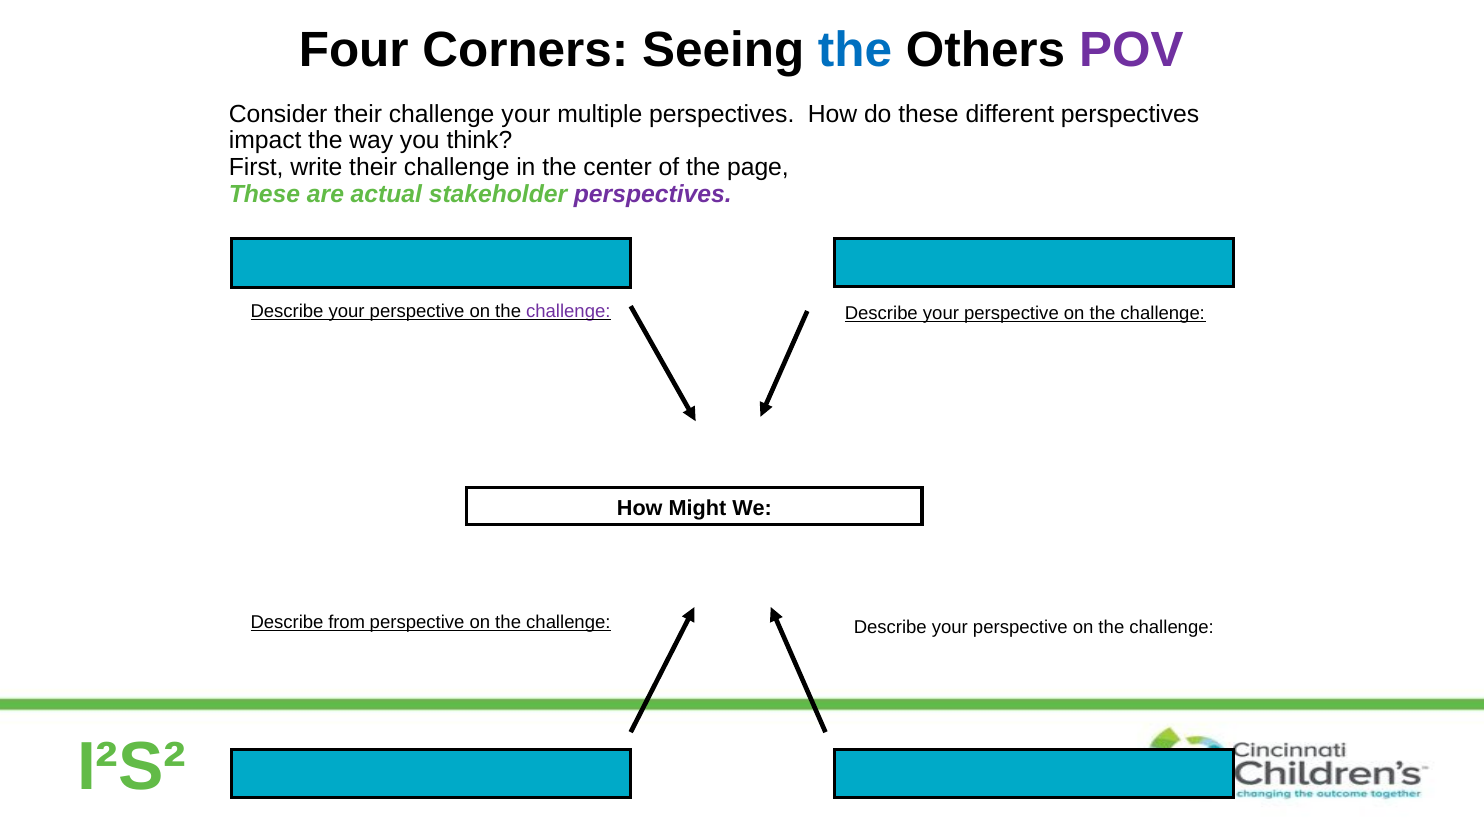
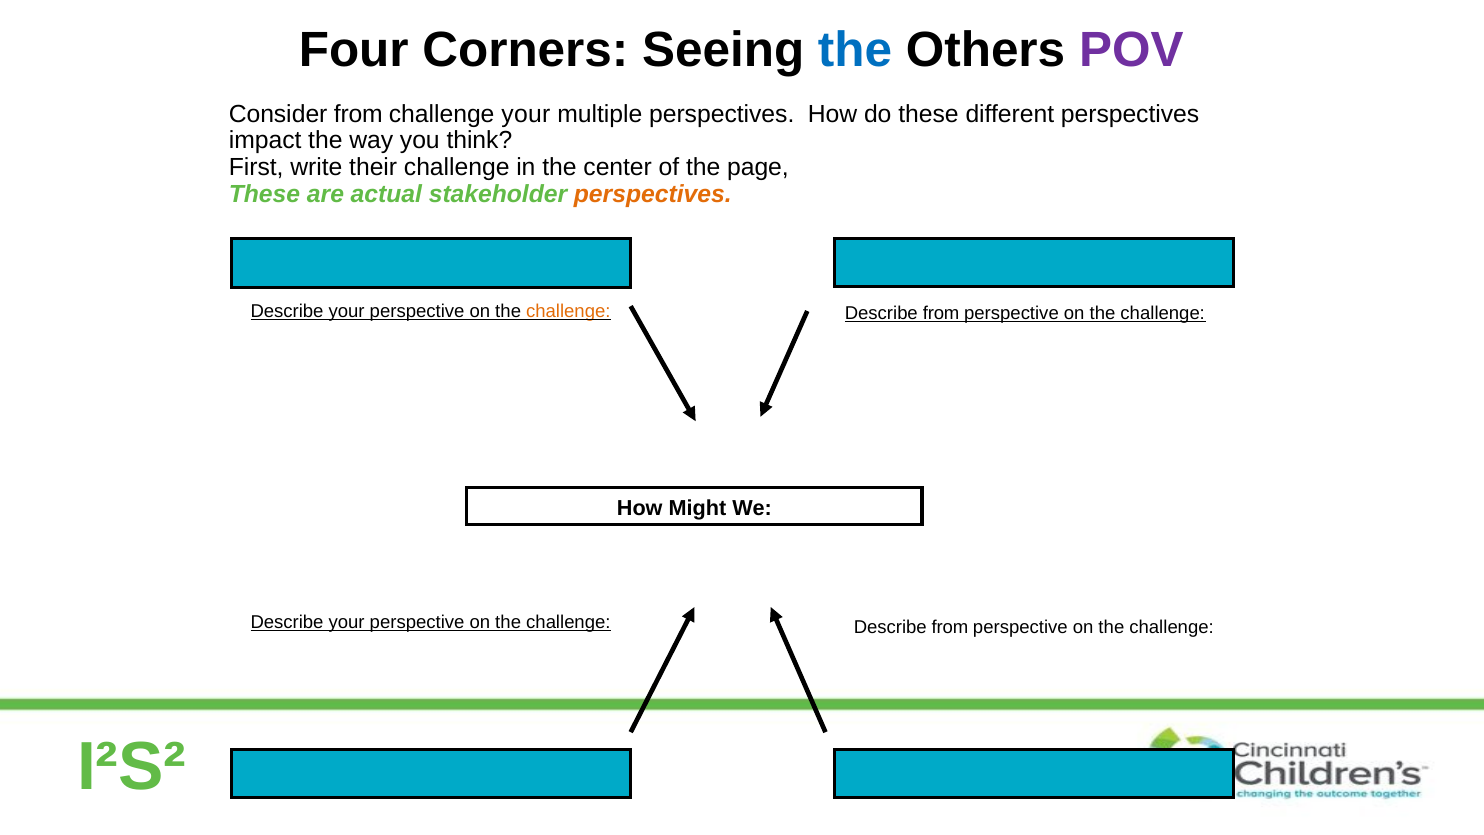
Consider their: their -> from (358, 114)
perspectives colour: purple -> orange (653, 194)
challenge colour: purple -> orange (568, 312)
your: your -> from (941, 314)
from: from -> your (347, 622)
your: your -> from (950, 627)
